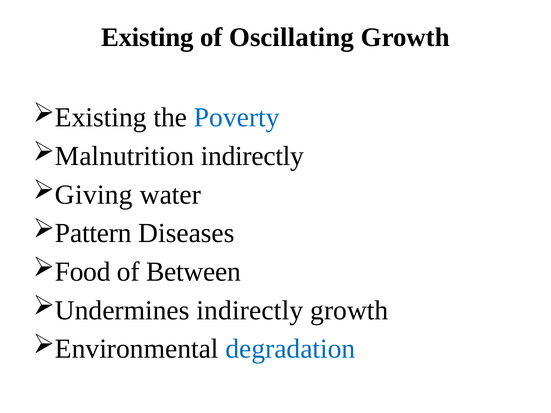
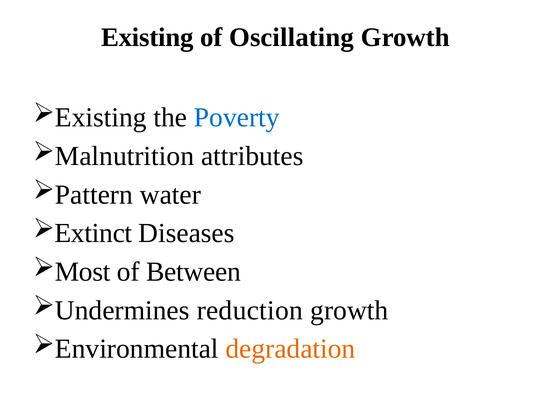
Malnutrition indirectly: indirectly -> attributes (252, 156)
Giving: Giving -> Pattern (94, 195)
Pattern: Pattern -> Extinct (93, 233)
Food: Food -> Most (83, 272)
Undermines indirectly: indirectly -> reduction (250, 310)
degradation colour: blue -> orange (290, 349)
